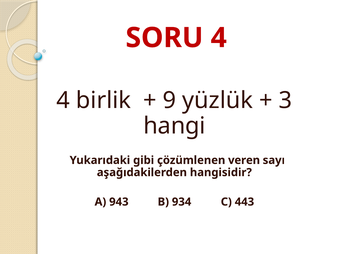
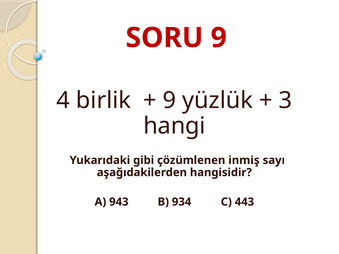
SORU 4: 4 -> 9 (219, 38)
veren: veren -> inmiş (244, 160)
